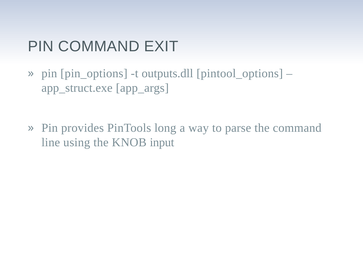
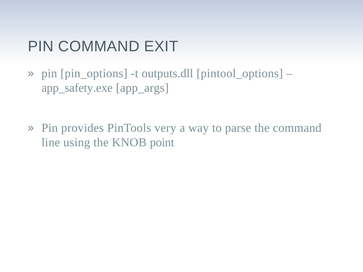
app_struct.exe: app_struct.exe -> app_safety.exe (77, 88)
long: long -> very (165, 128)
input: input -> point (162, 142)
